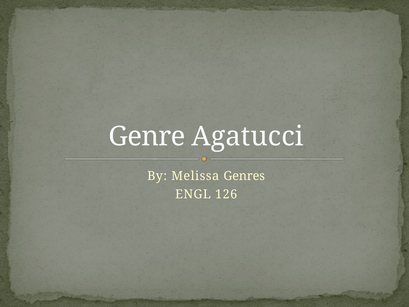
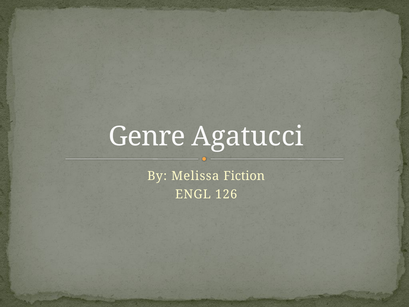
Genres: Genres -> Fiction (244, 176)
